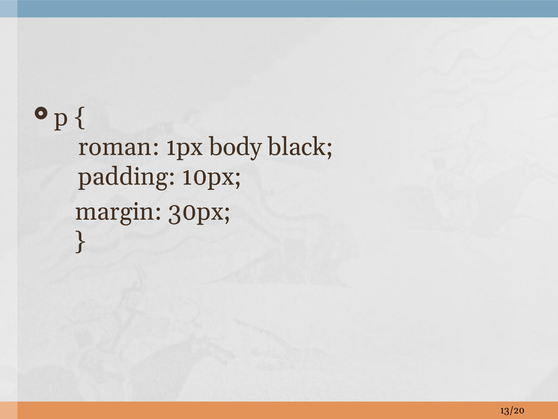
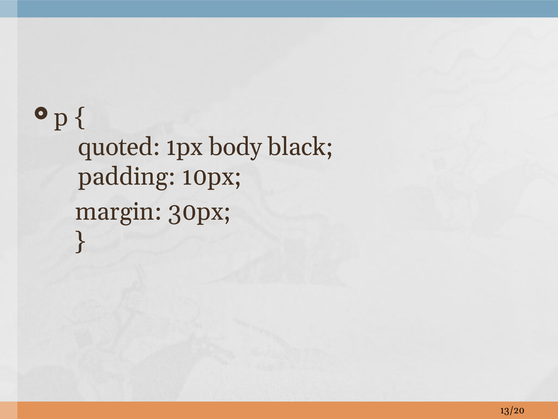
roman: roman -> quoted (119, 147)
